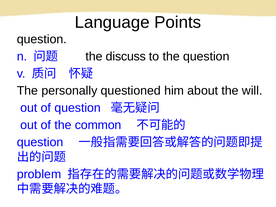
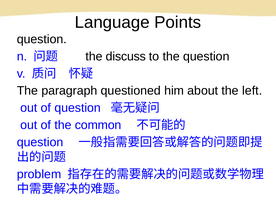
personally: personally -> paragraph (69, 91)
will: will -> left (252, 91)
